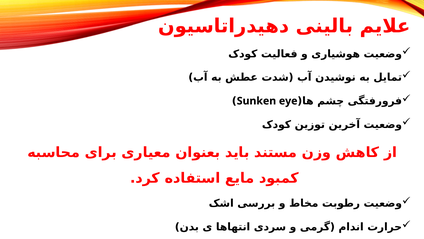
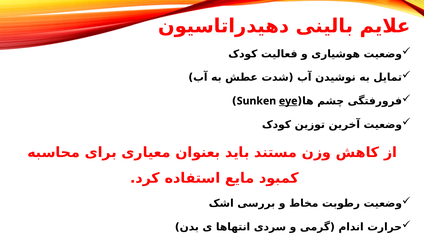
eye underline: none -> present (288, 101)
